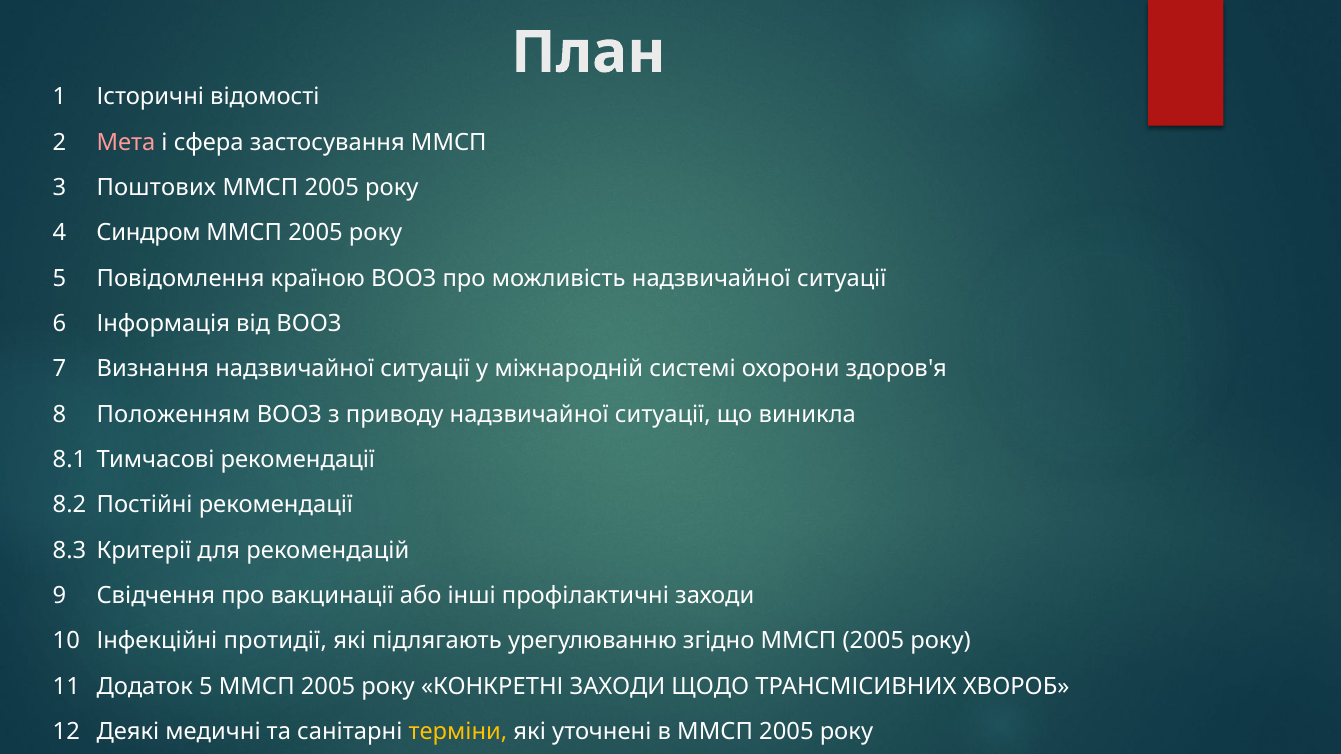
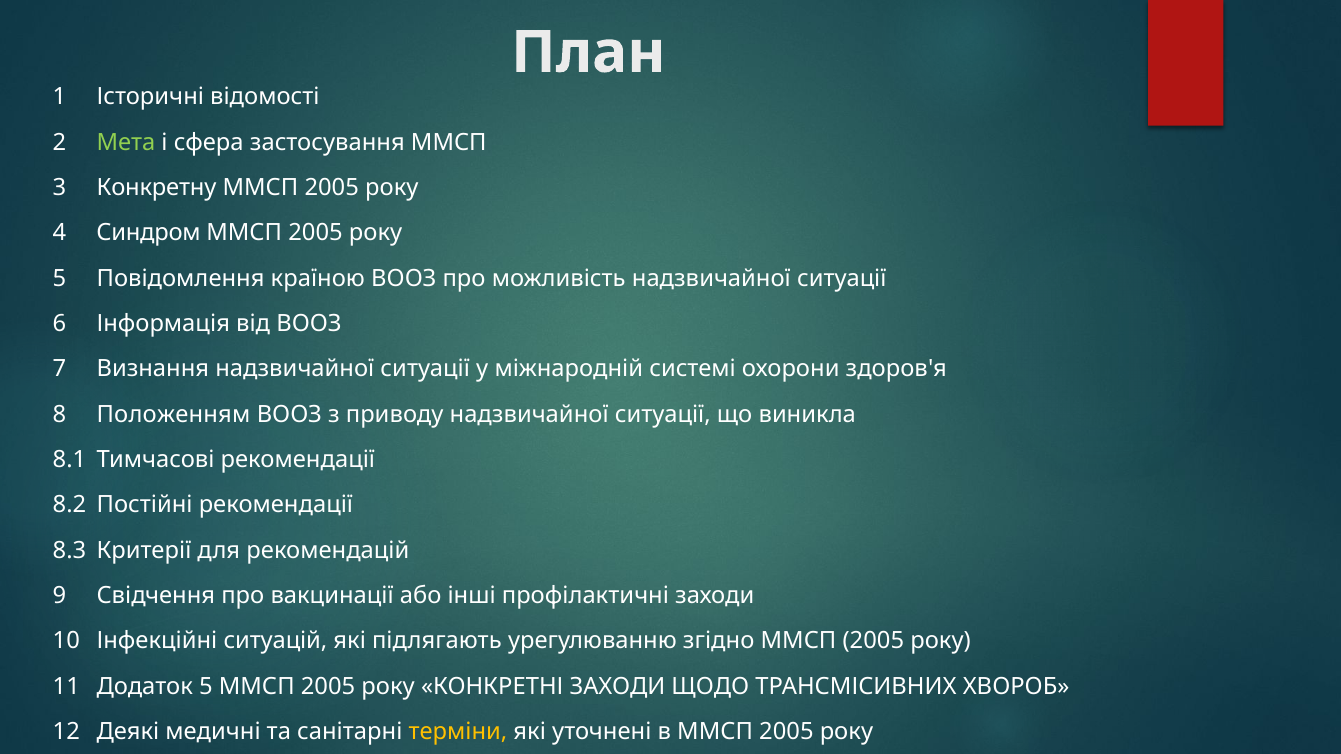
Мета colour: pink -> light green (126, 143)
Поштових: Поштових -> Конкретну (157, 188)
протидії: протидії -> ситуацій (275, 641)
